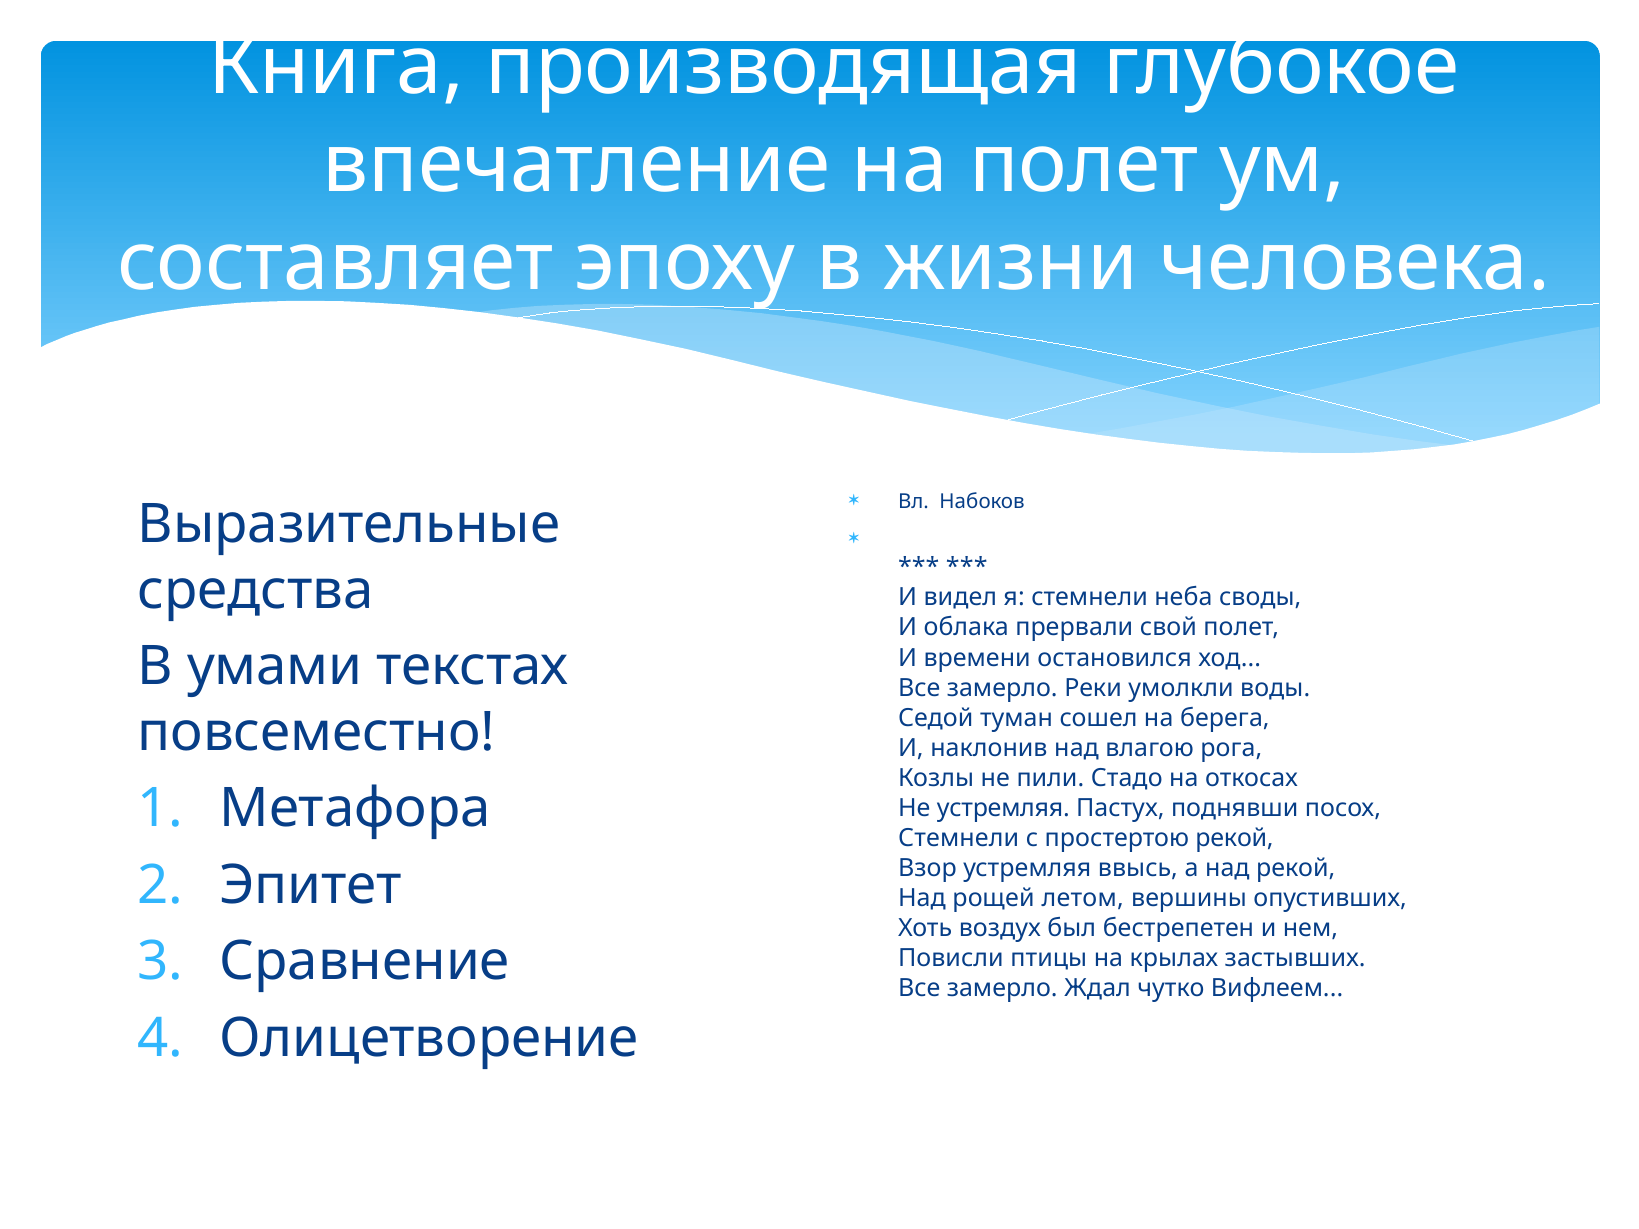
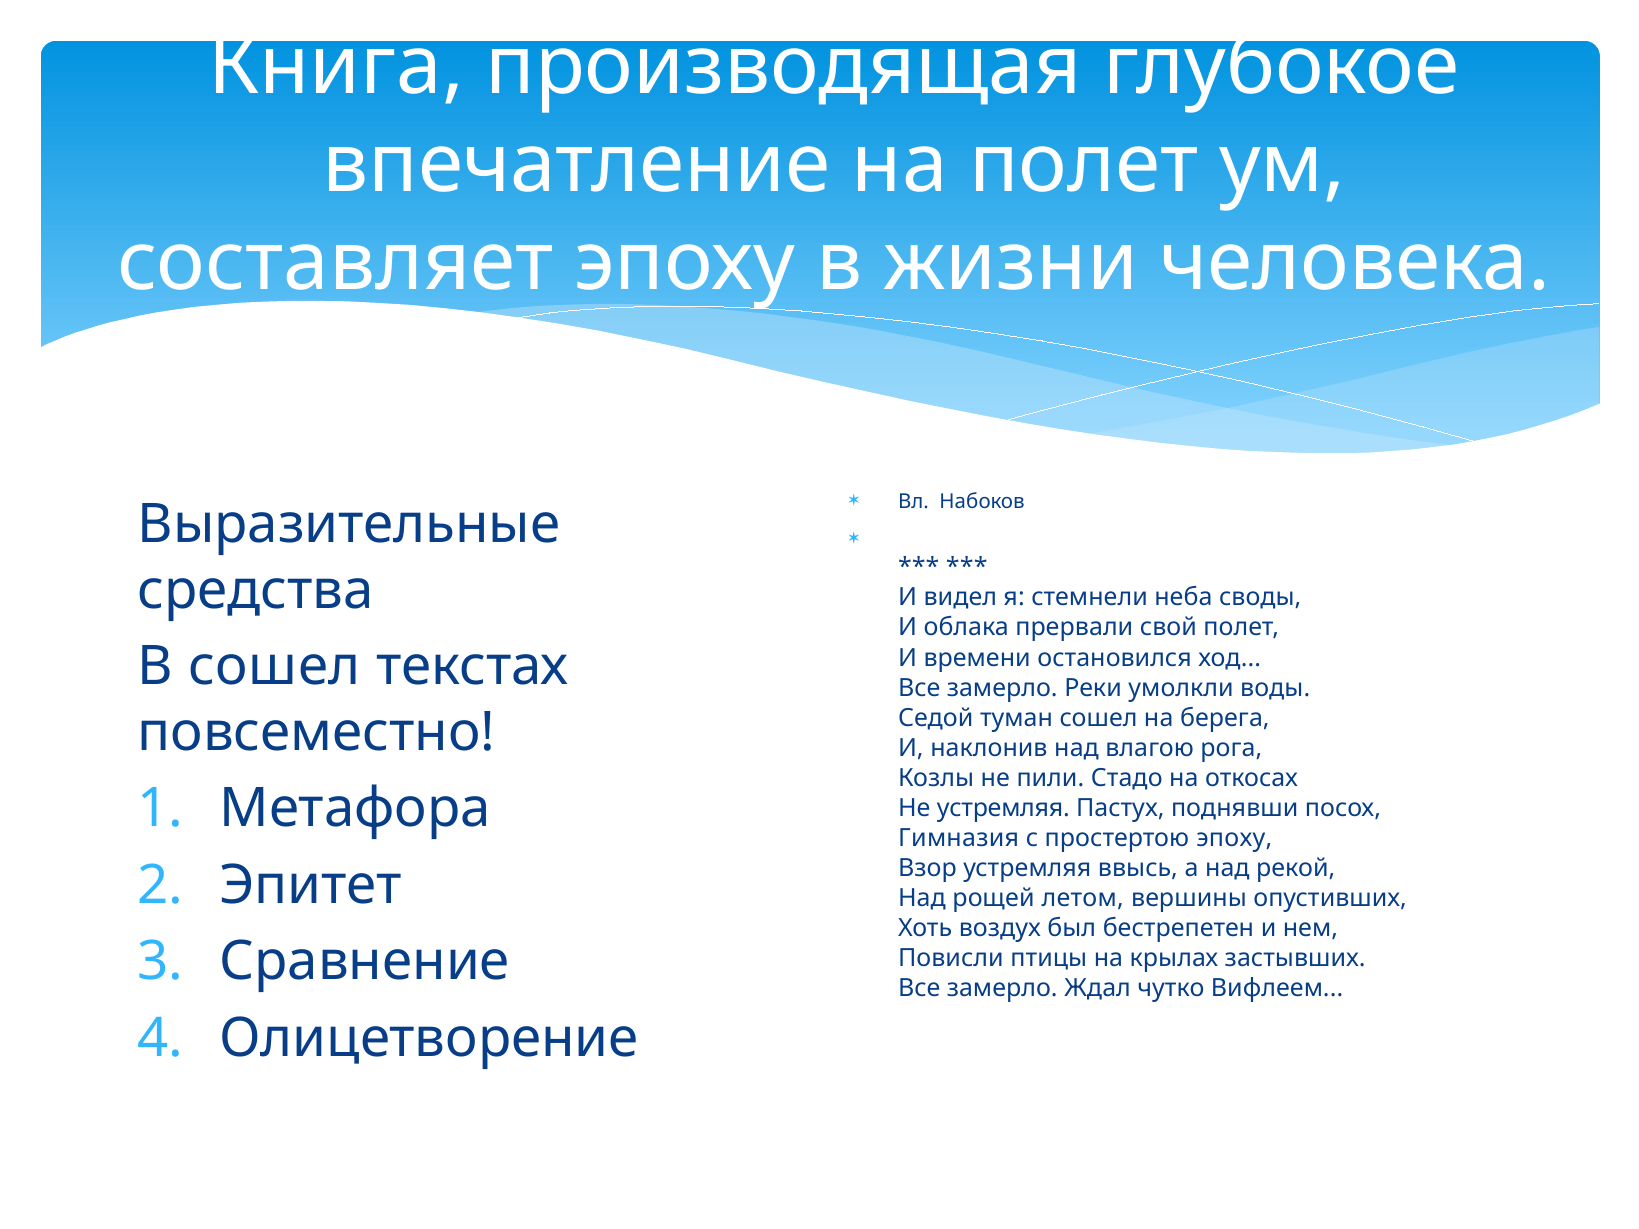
В умами: умами -> сошел (274, 667)
Стемнели: Стемнели -> Гимназия (959, 838)
простертою рекой: рекой -> эпоху (1234, 838)
